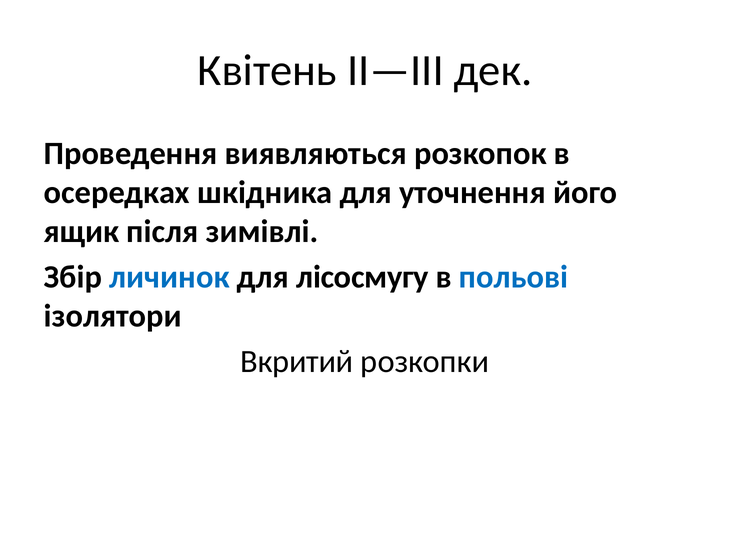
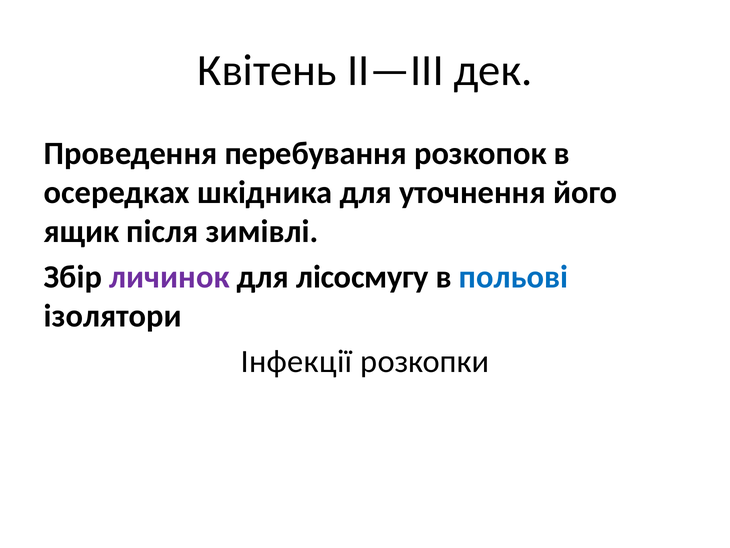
виявляються: виявляються -> перебування (316, 153)
личинок colour: blue -> purple (169, 277)
Вкритий: Вкритий -> Інфекції (297, 361)
